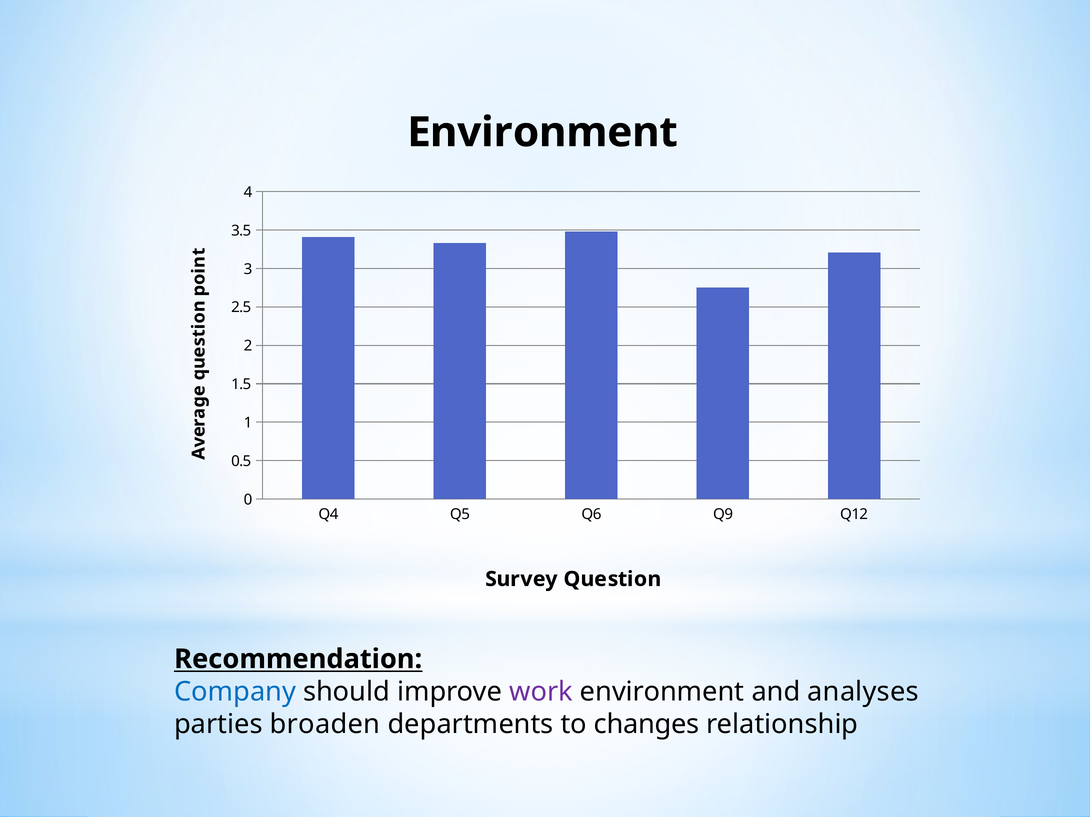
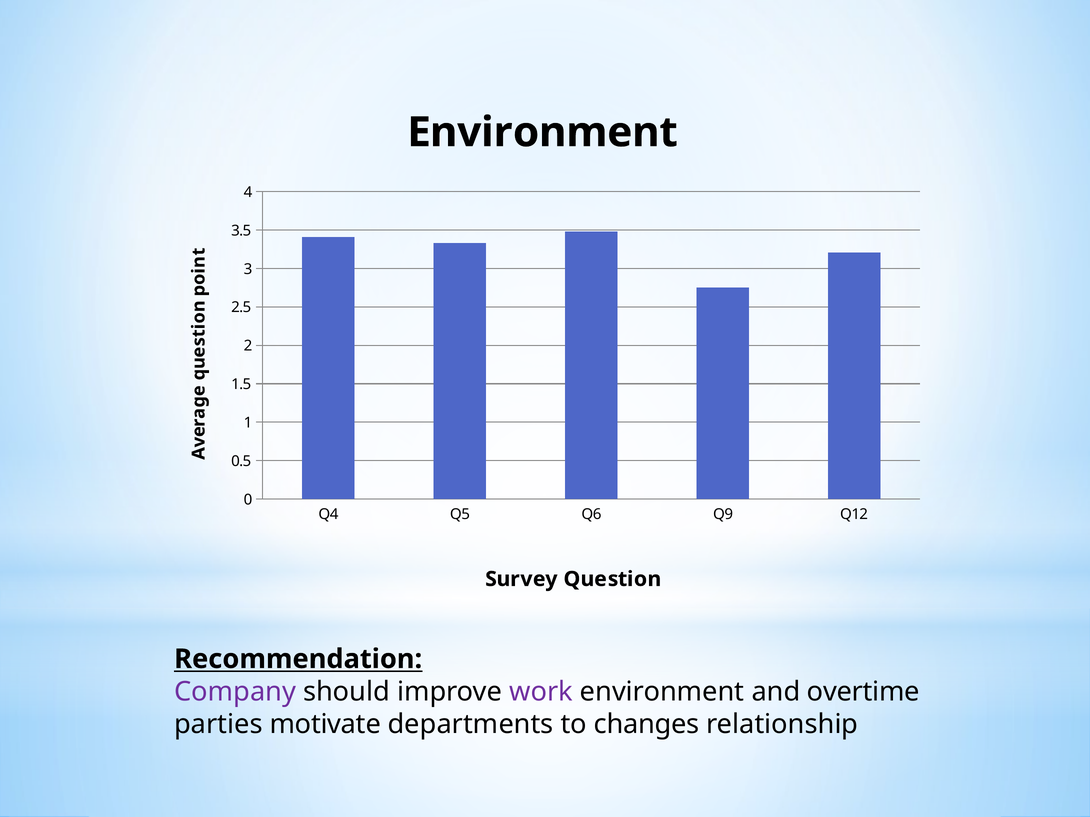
Company colour: blue -> purple (235, 692)
analyses: analyses -> overtime (863, 692)
broaden: broaden -> motivate (325, 725)
